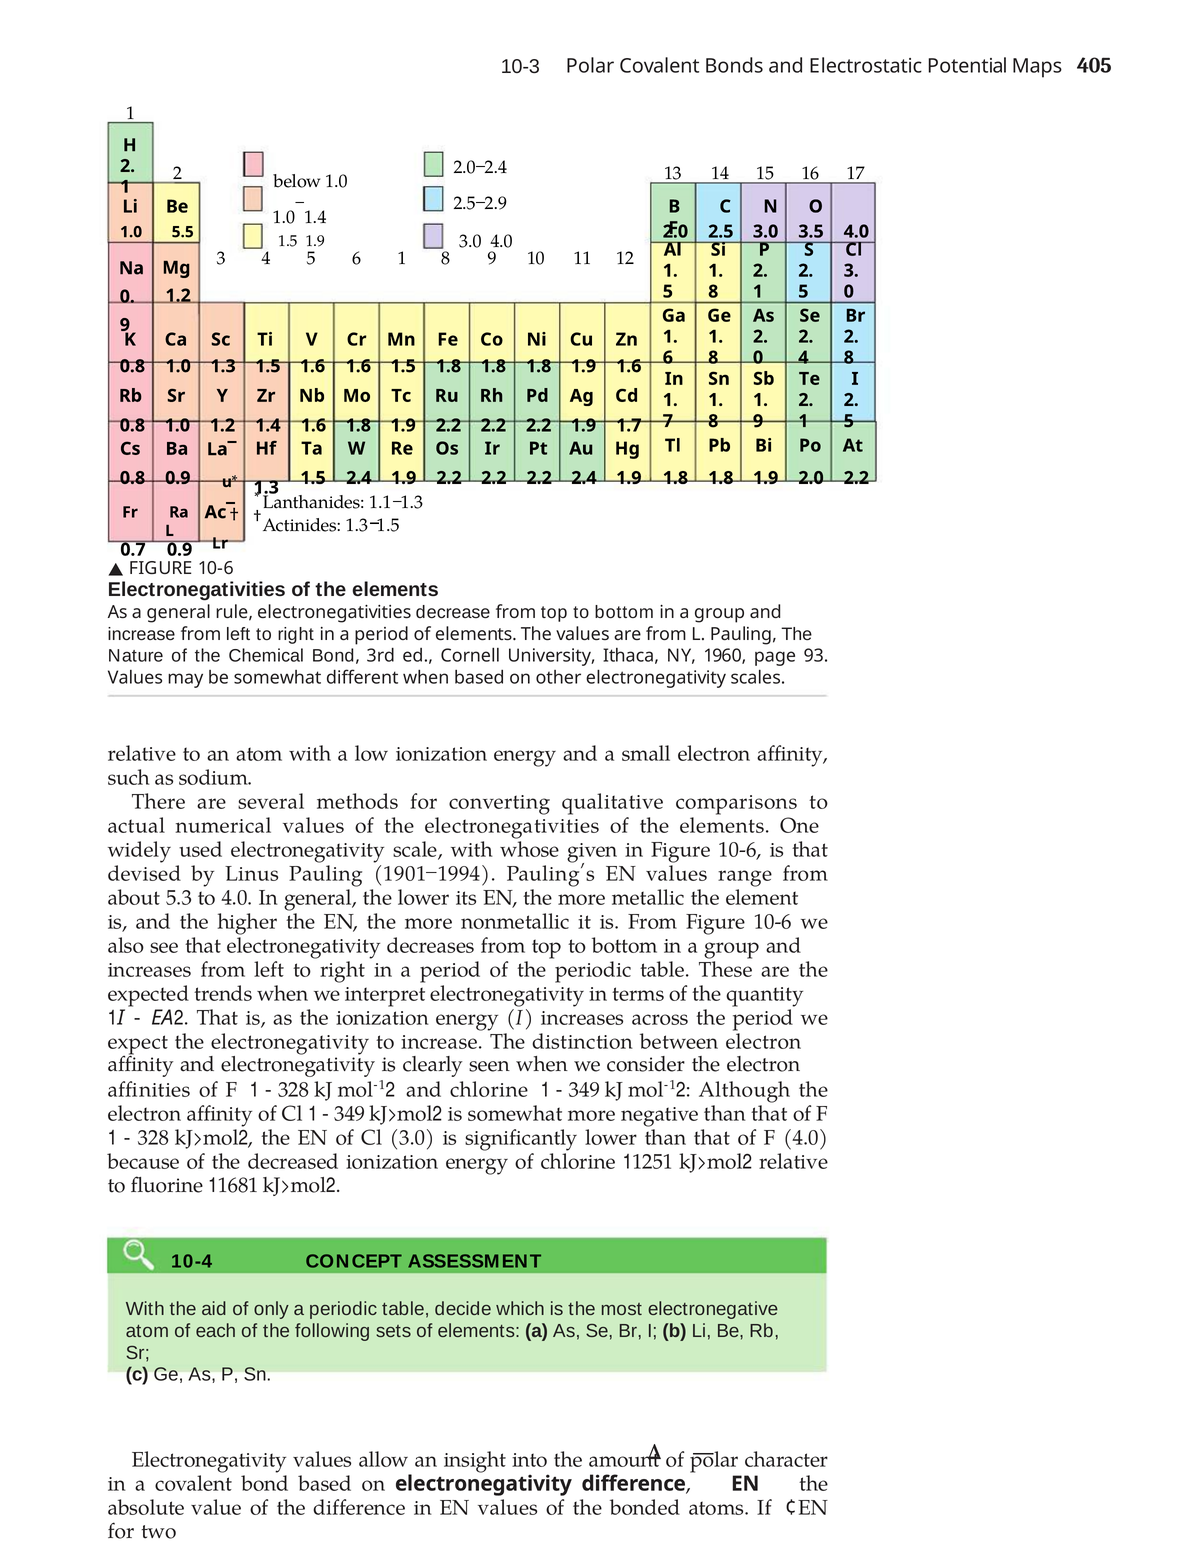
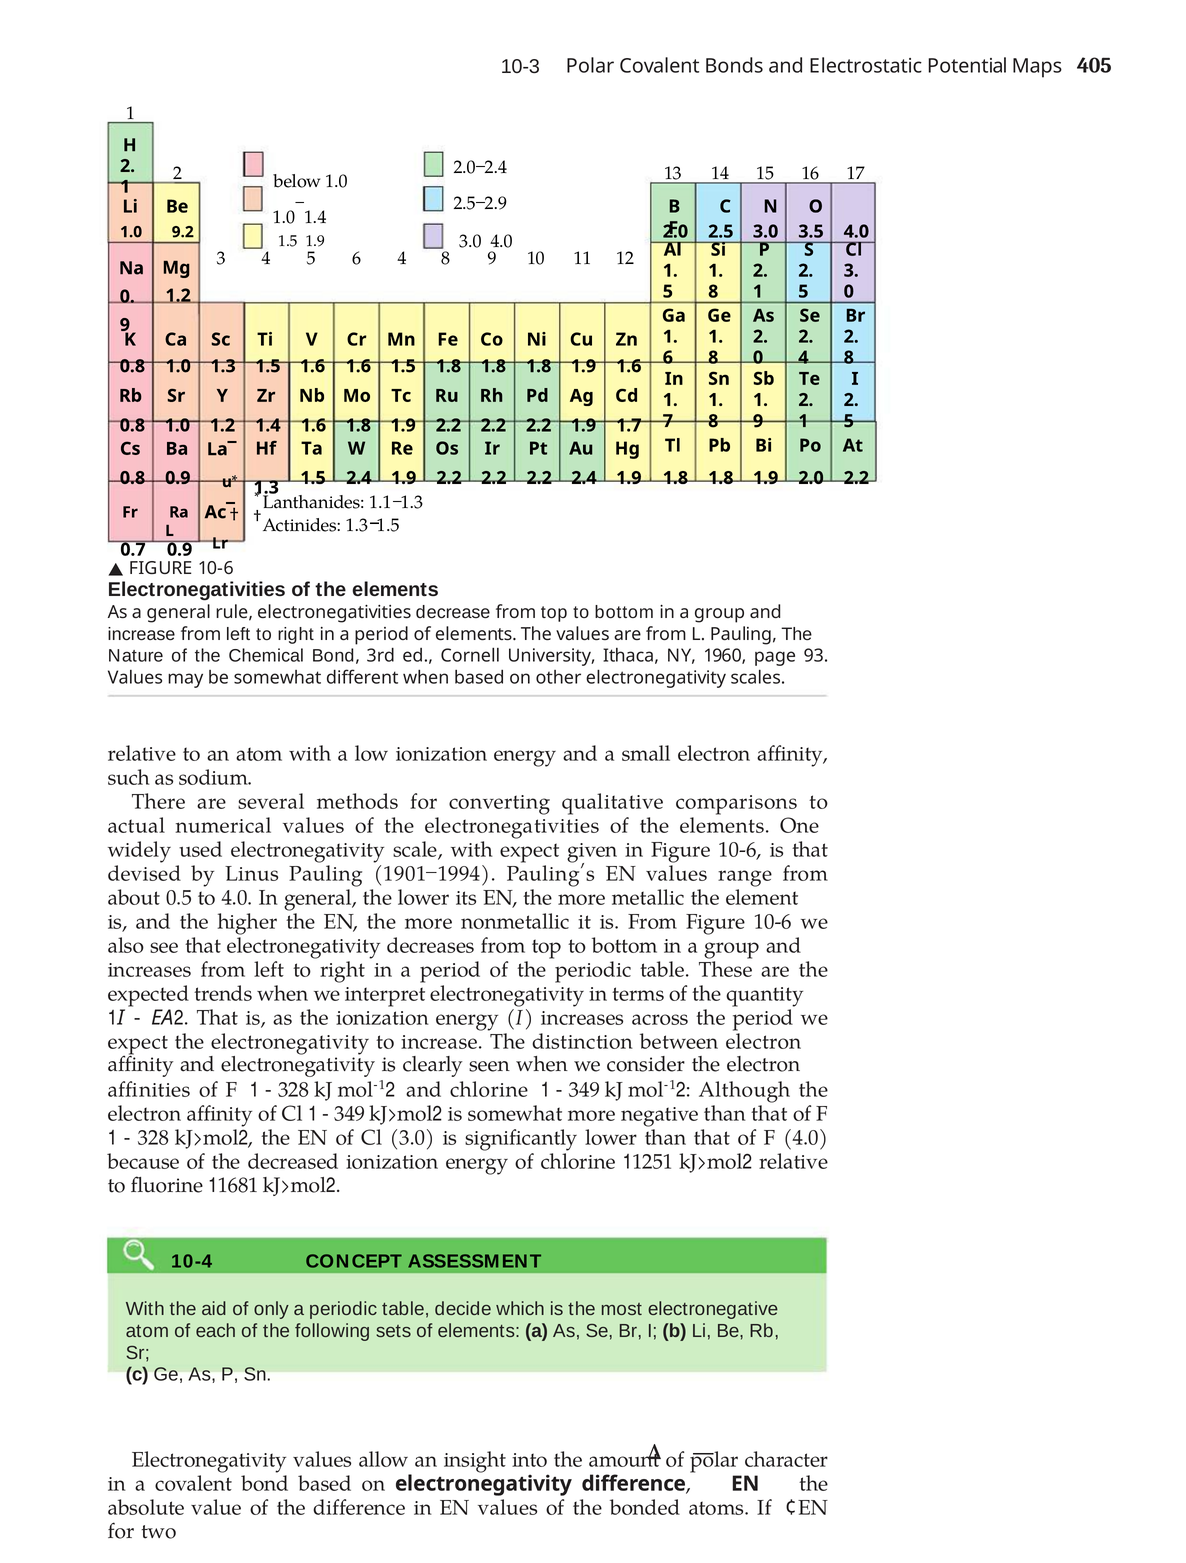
5.5: 5.5 -> 9.2 (183, 232)
6 1: 1 -> 4 (402, 258)
with whose: whose -> expect (530, 850)
5.3: 5.3 -> 0.5 (179, 898)
